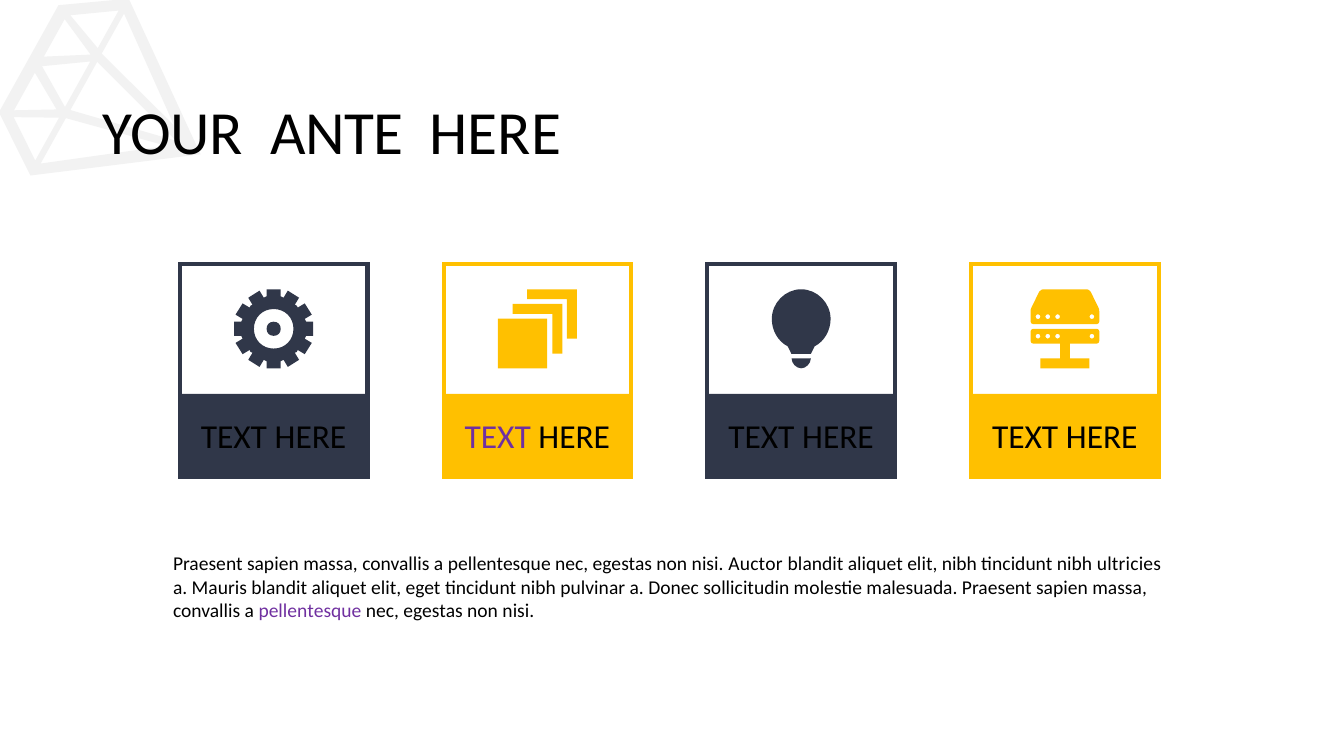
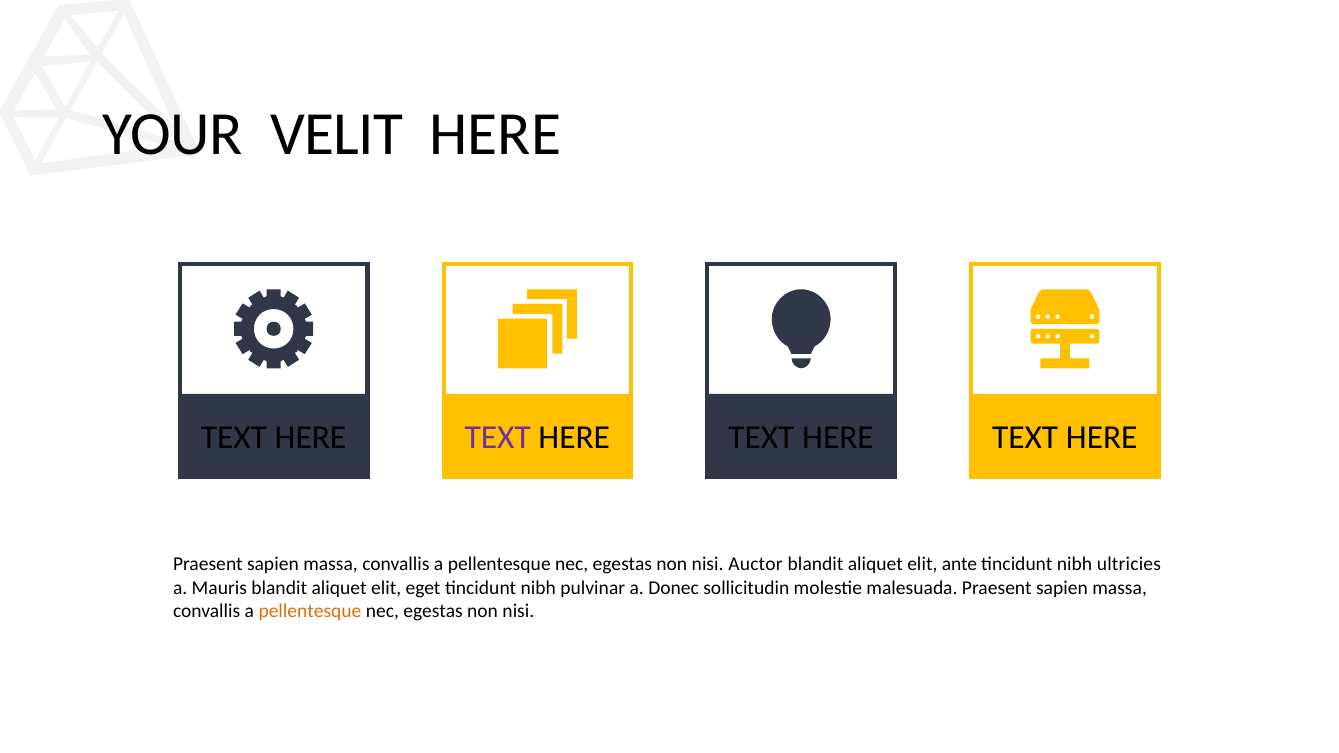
ANTE: ANTE -> VELIT (337, 134)
elit nibh: nibh -> ante (959, 565)
pellentesque colour: purple -> orange (310, 612)
